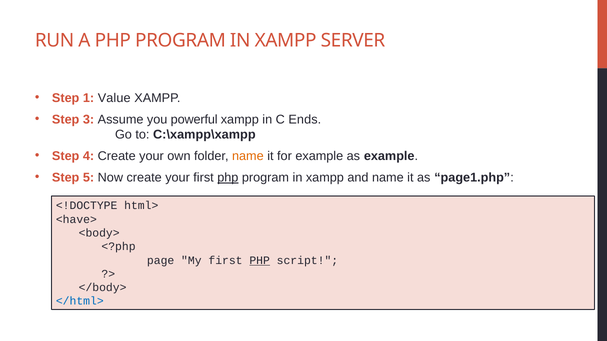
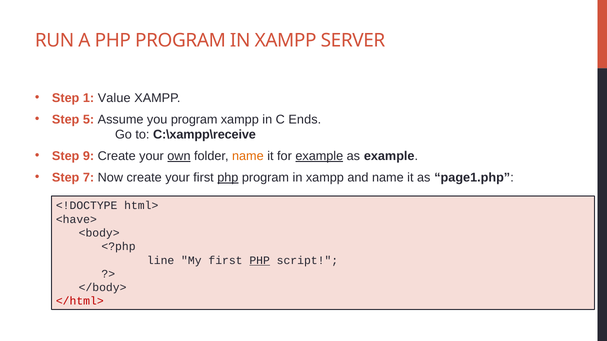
3: 3 -> 5 (89, 120)
you powerful: powerful -> program (194, 120)
C:\xampp\xampp: C:\xampp\xampp -> C:\xampp\receive (204, 135)
4: 4 -> 9 (89, 156)
own underline: none -> present (179, 156)
example underline: none -> present (319, 156)
5: 5 -> 7 (89, 178)
page: page -> line (161, 261)
</html> colour: blue -> red (80, 302)
